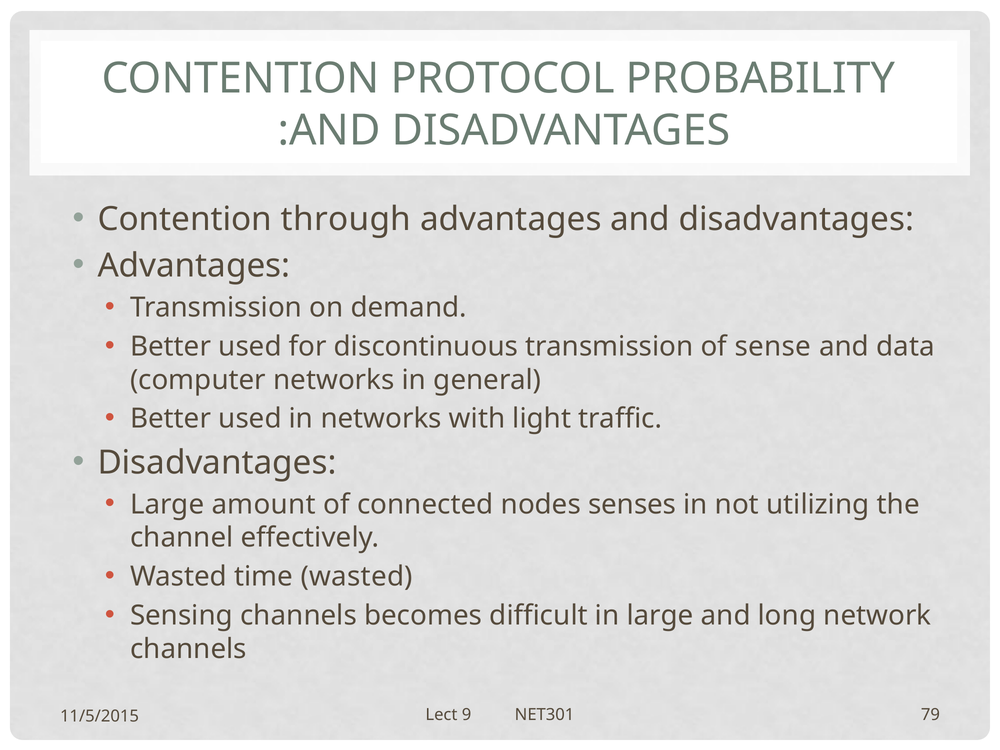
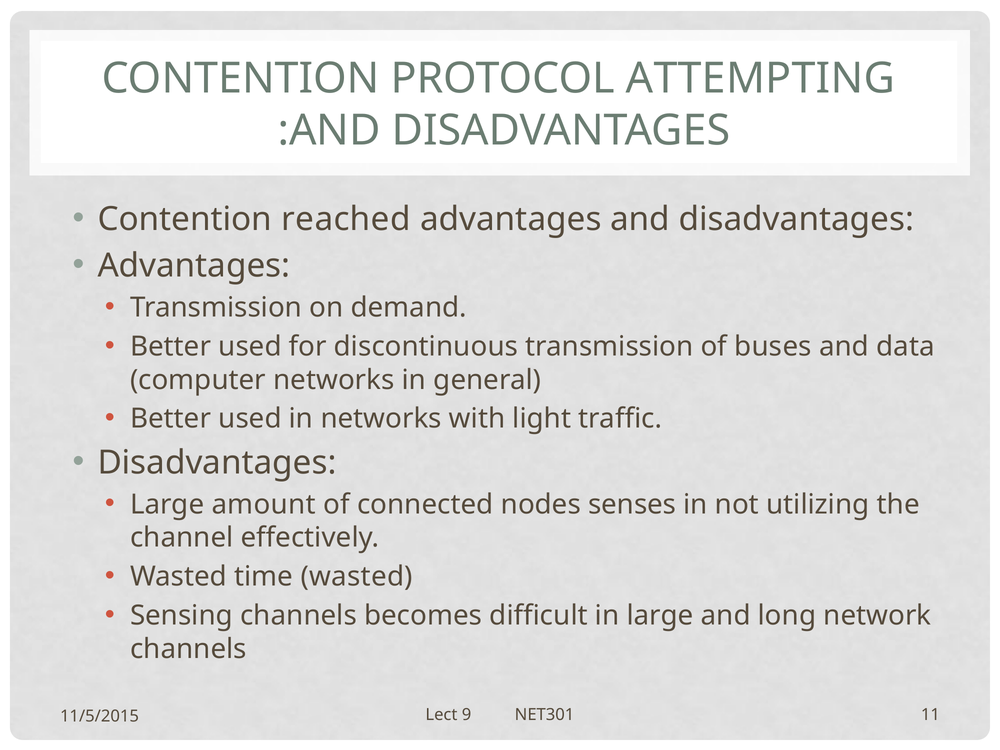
PROBABILITY: PROBABILITY -> ATTEMPTING (760, 79)
through: through -> reached (346, 219)
sense: sense -> buses (773, 346)
79: 79 -> 11 (930, 715)
